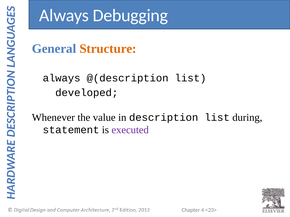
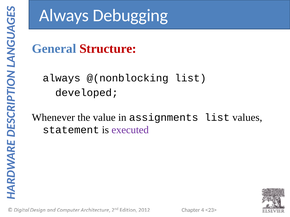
Structure colour: orange -> red (108, 49)
@(description: @(description -> @(nonblocking (128, 78)
description: description -> assignments (164, 118)
during: during -> values (247, 118)
